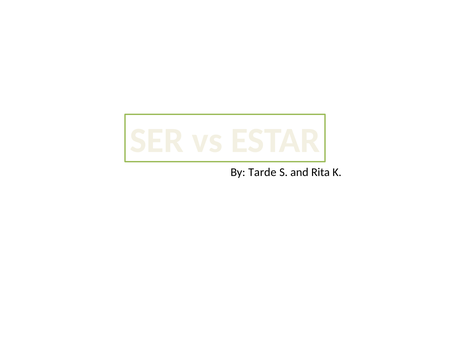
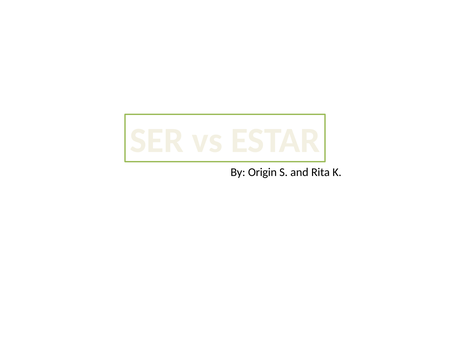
Tarde: Tarde -> Origin (262, 173)
